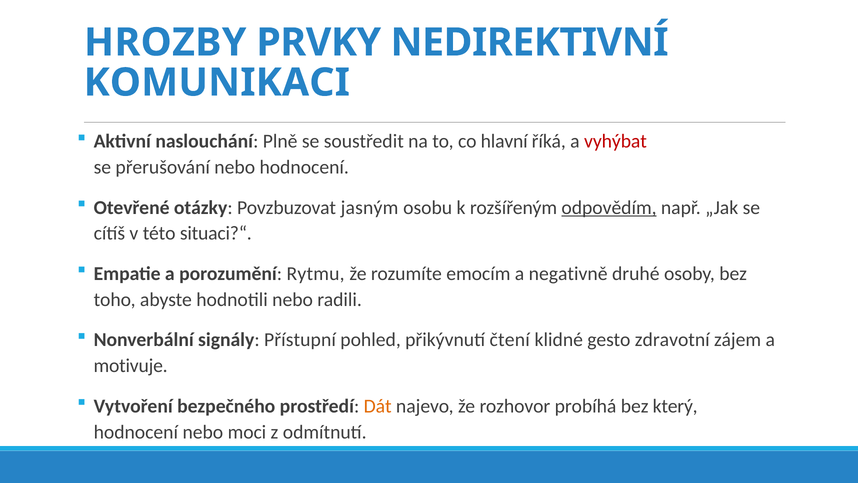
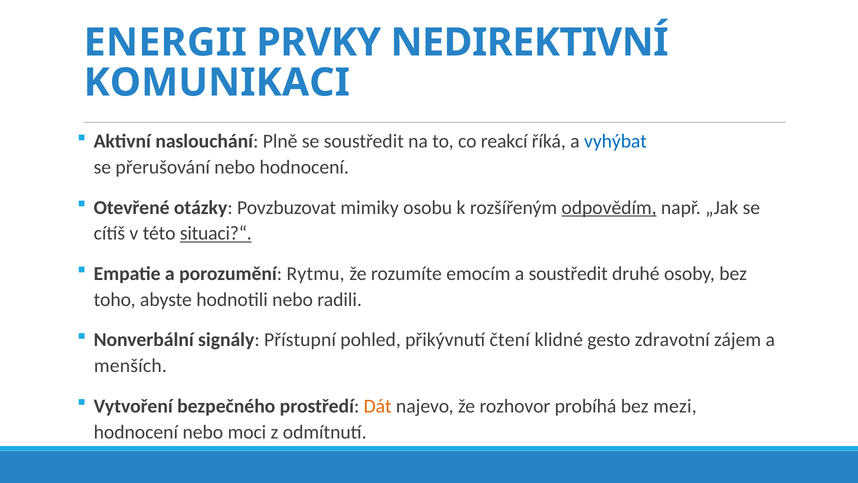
HROZBY: HROZBY -> ENERGII (165, 42)
hlavní: hlavní -> reakcí (504, 141)
vyhýbat colour: red -> blue (616, 141)
jasným: jasným -> mimiky (370, 207)
situaci?“ underline: none -> present (216, 233)
a negativně: negativně -> soustředit (568, 274)
motivuje: motivuje -> menších (130, 366)
který: který -> mezi (675, 406)
